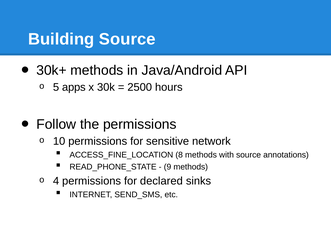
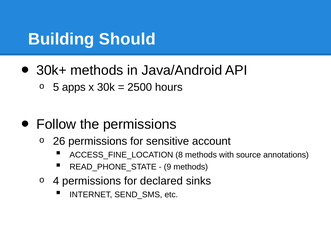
Building Source: Source -> Should (127, 39)
10: 10 -> 26 (59, 141)
network: network -> account (211, 141)
